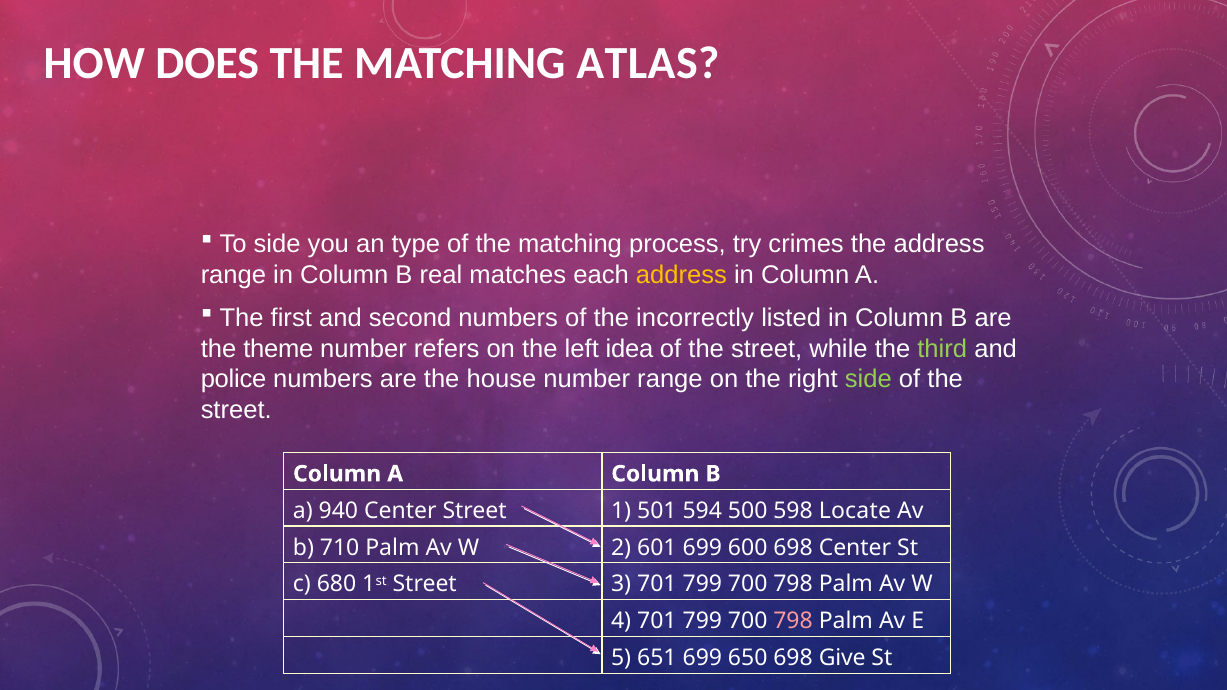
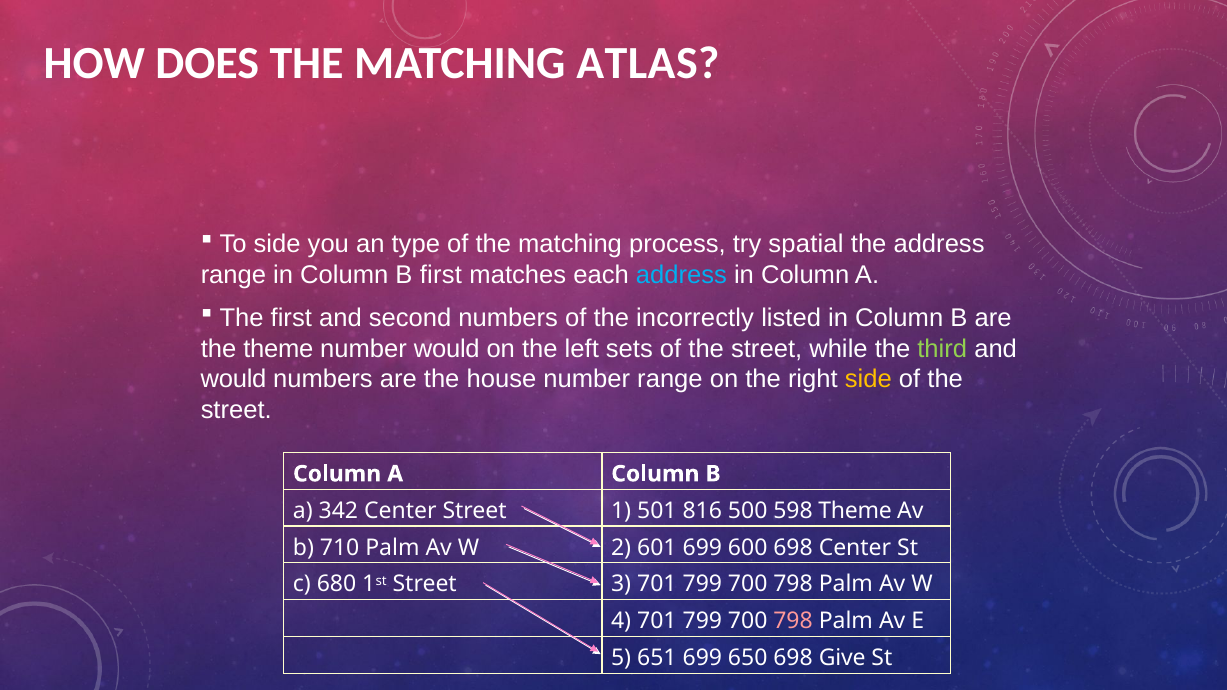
crimes: crimes -> spatial (806, 244)
B real: real -> first (441, 275)
address colour: yellow -> light blue (681, 275)
number refers: refers -> would (447, 349)
idea: idea -> sets (629, 349)
police: police -> would (234, 380)
side colour: light green -> yellow (868, 380)
940: 940 -> 342 (338, 511)
594: 594 -> 816 (702, 511)
598 Locate: Locate -> Theme (855, 511)
